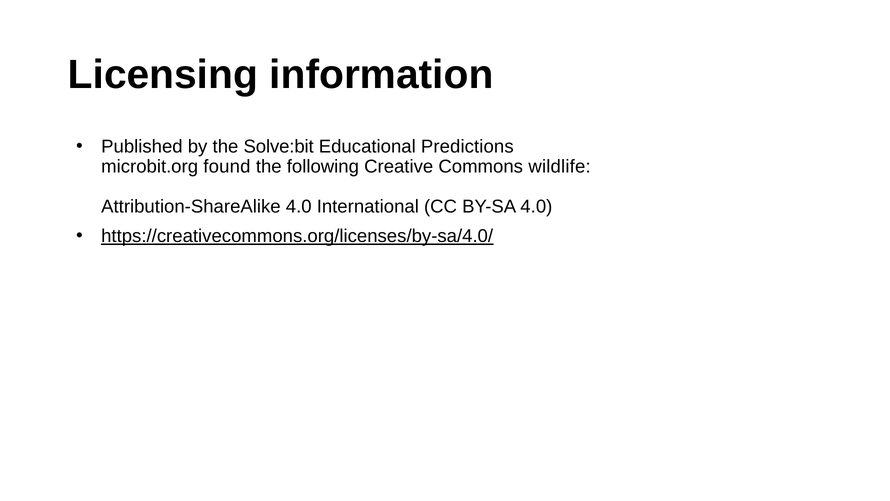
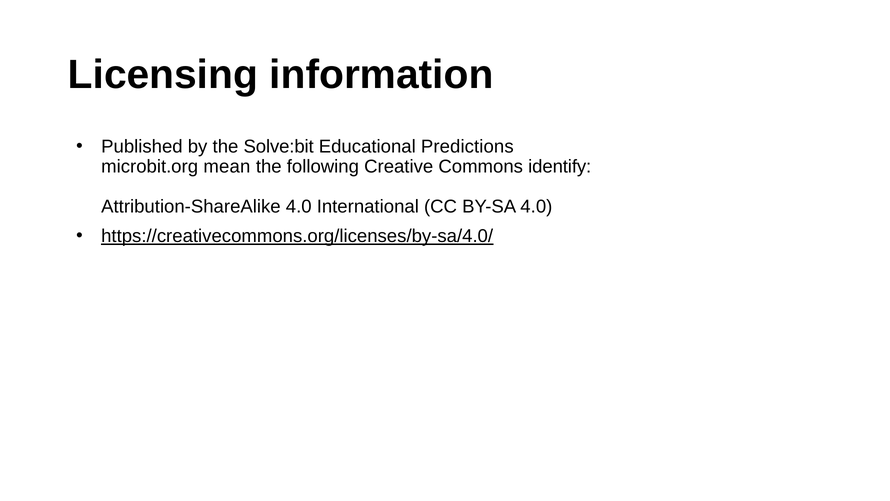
found: found -> mean (227, 167)
wildlife: wildlife -> identify (560, 167)
